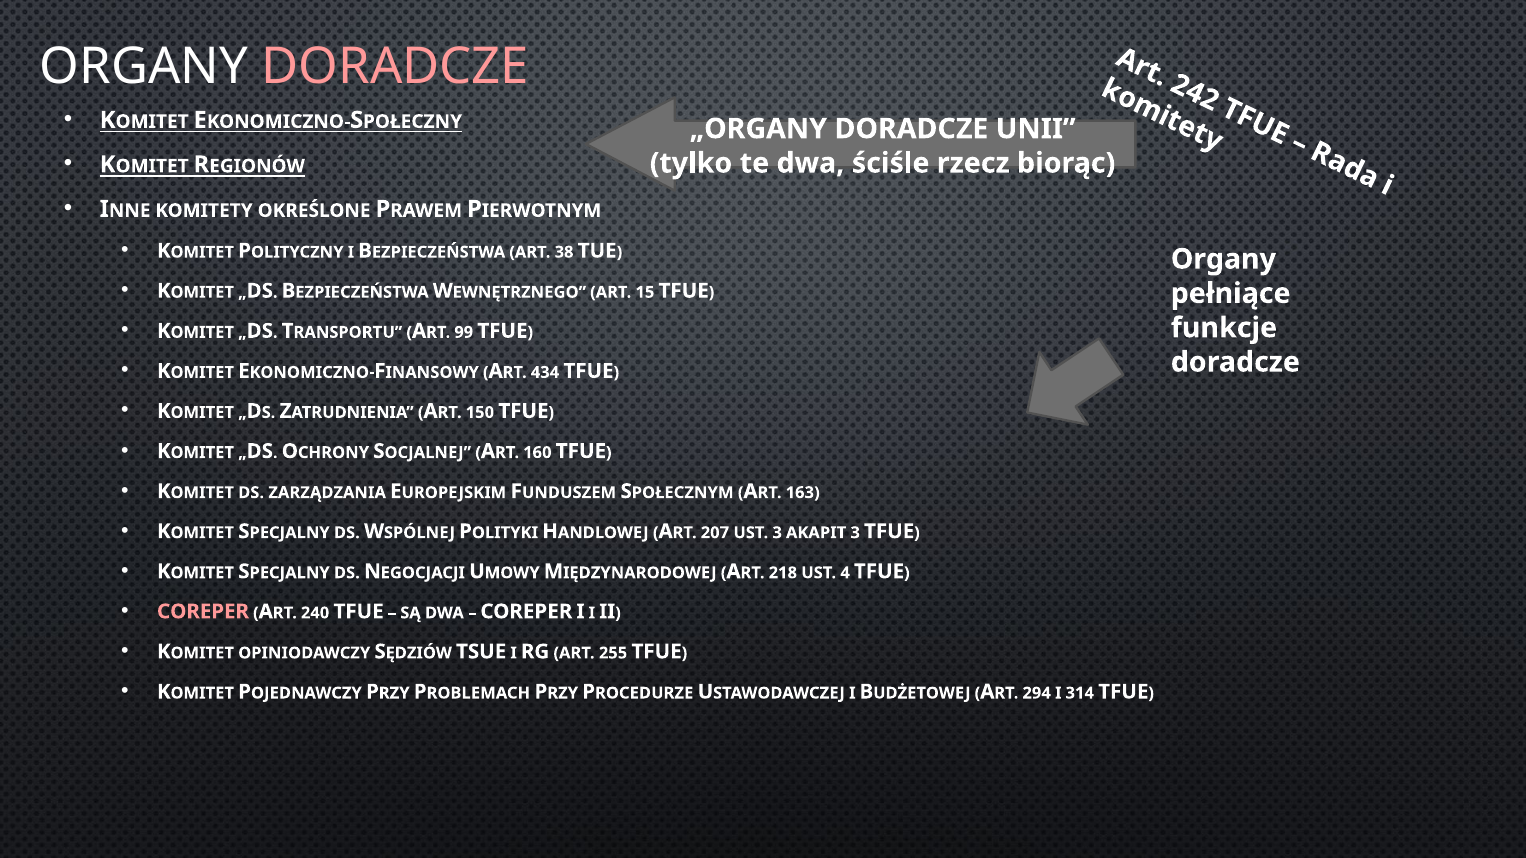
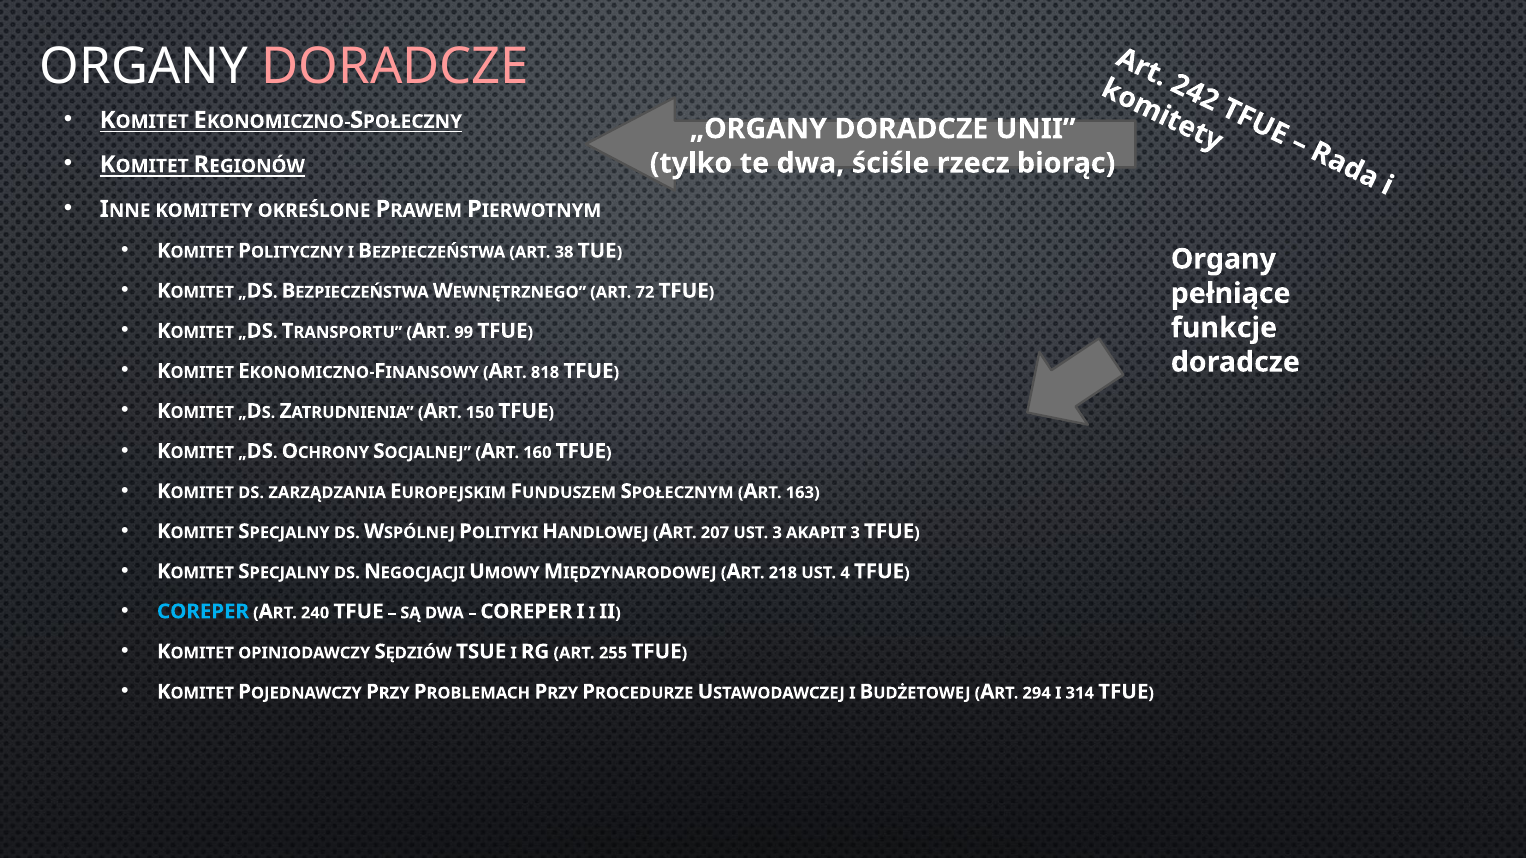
15: 15 -> 72 (645, 292)
434: 434 -> 818 (545, 373)
COREPER colour: pink -> light blue (203, 612)
